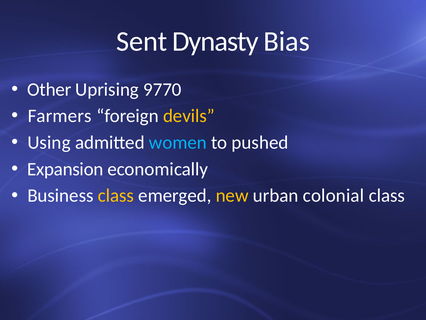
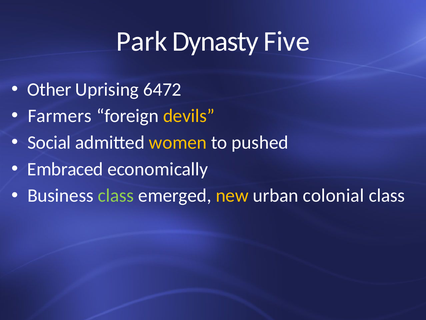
Sent: Sent -> Park (142, 41)
Bias: Bias -> Five (287, 41)
9770: 9770 -> 6472 (162, 89)
Using: Using -> Social (49, 142)
women colour: light blue -> yellow (178, 142)
Expansion: Expansion -> Embraced (65, 169)
class colour: yellow -> light green (116, 195)
